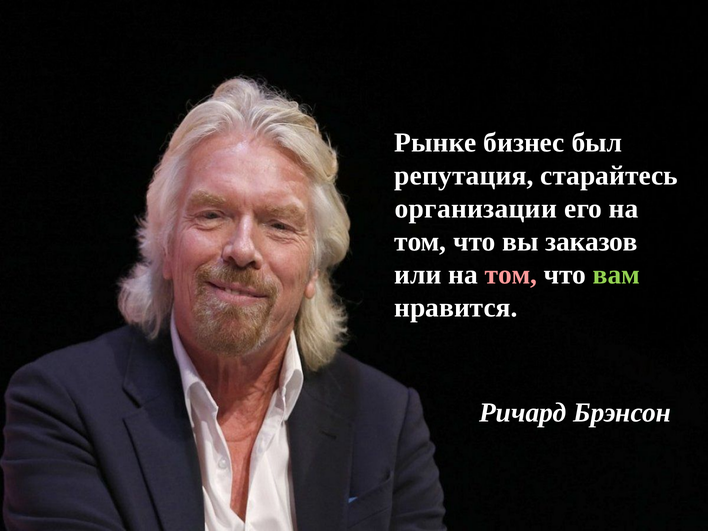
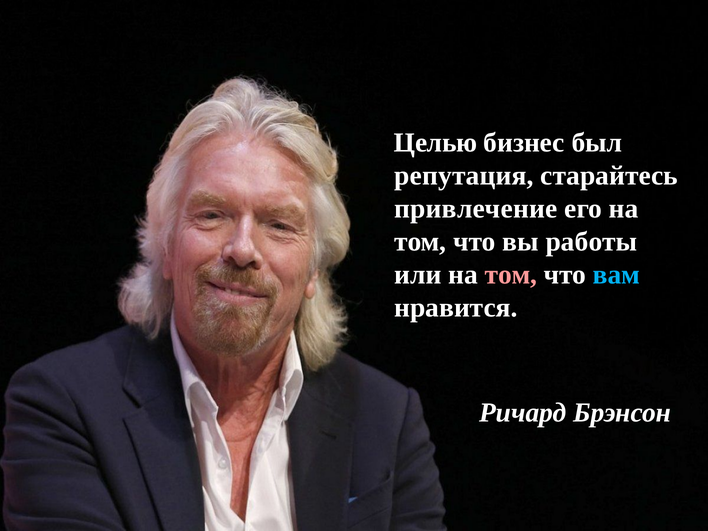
Рынке: Рынке -> Целью (436, 142)
организации: организации -> привлечение (476, 209)
заказов: заказов -> работы (591, 242)
вам colour: light green -> light blue (616, 275)
